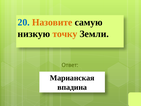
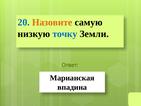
точку colour: orange -> blue (65, 34)
